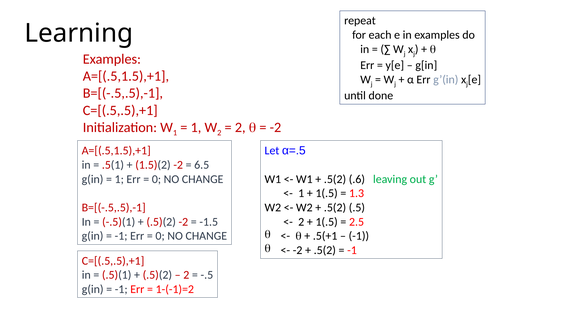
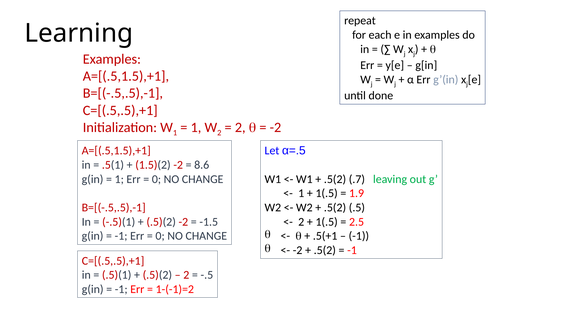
6.5: 6.5 -> 8.6 (202, 165)
.6: .6 -> .7 (357, 179)
1.3: 1.3 -> 1.9 (357, 193)
